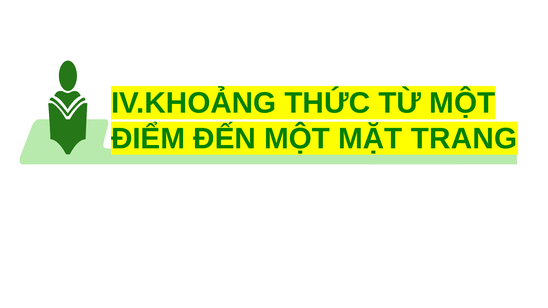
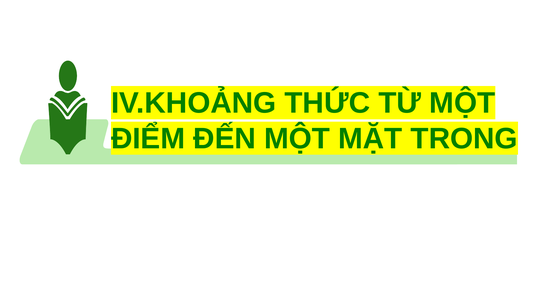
TRANG: TRANG -> TRONG (464, 139)
